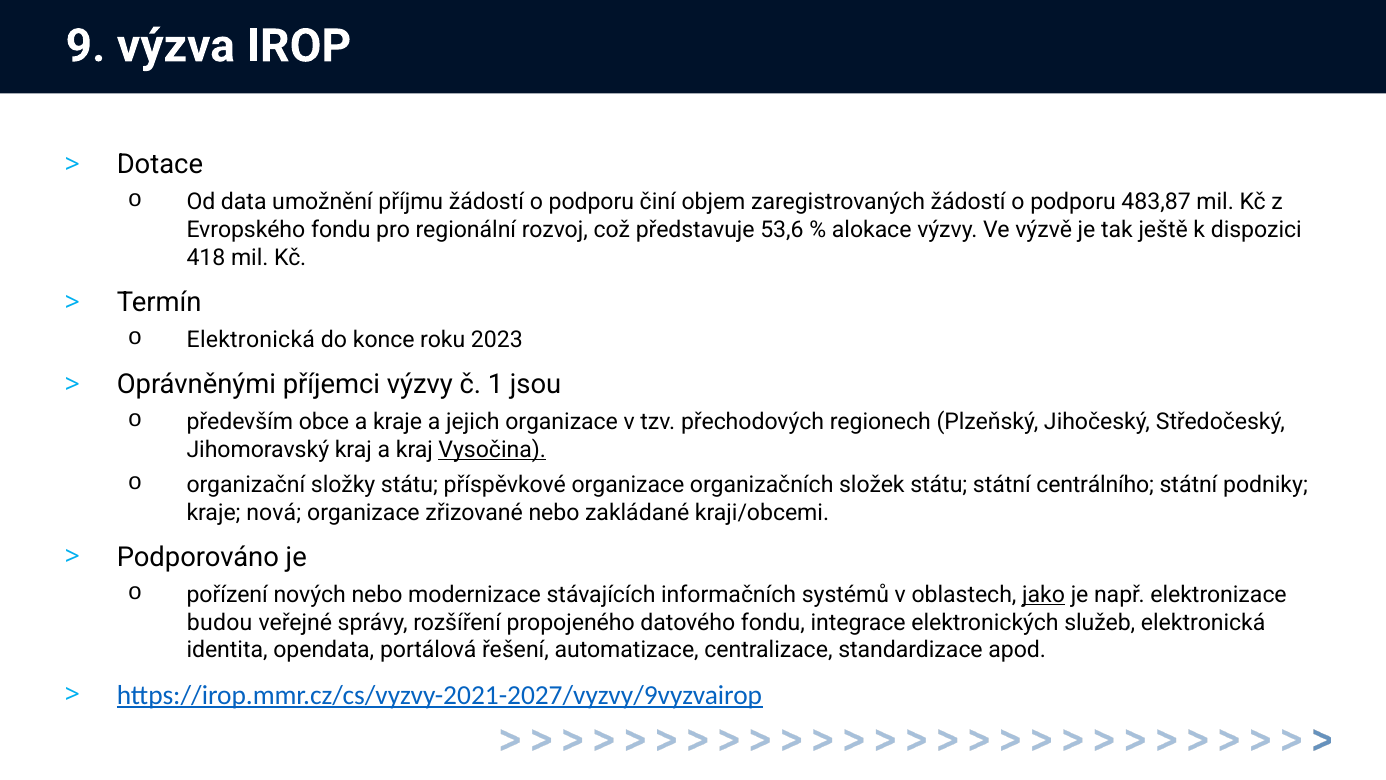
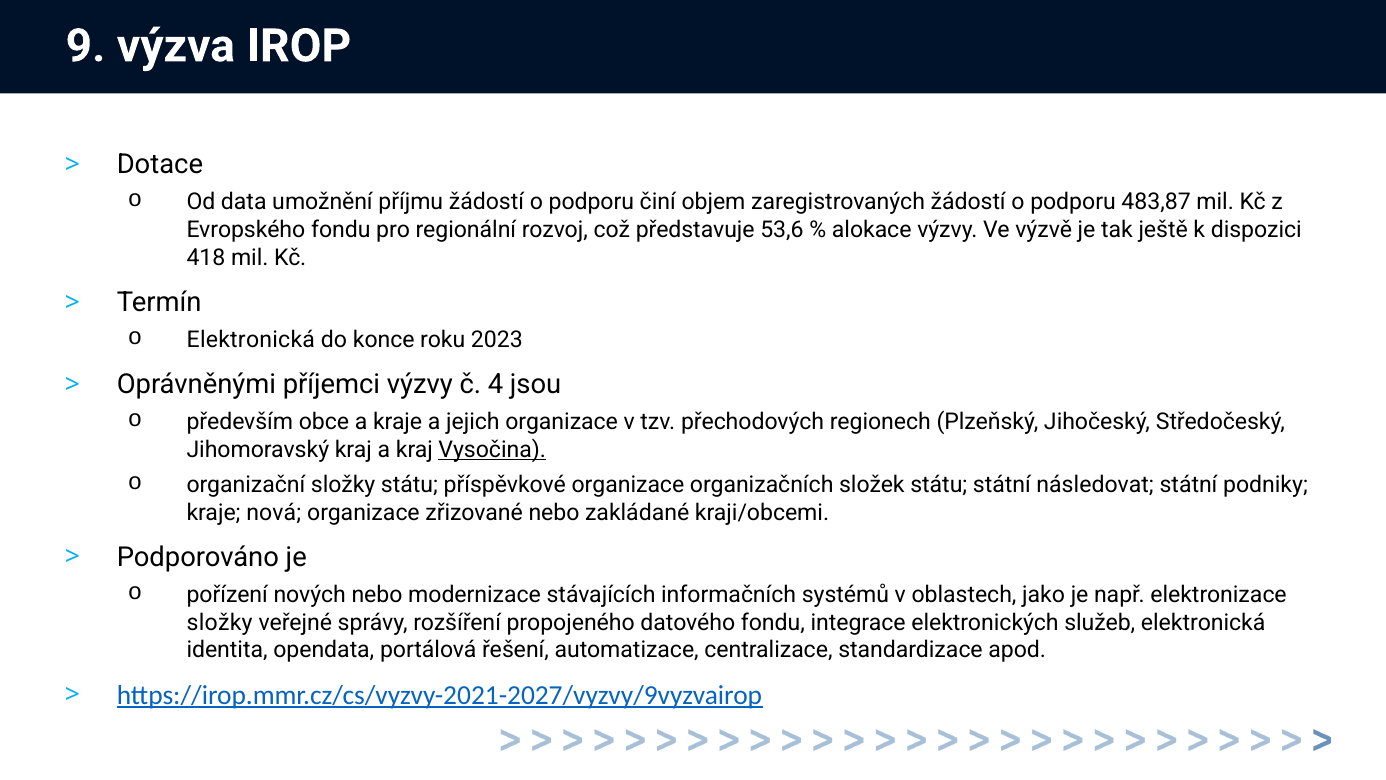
1: 1 -> 4 (495, 385)
centrálního: centrálního -> následovat (1095, 485)
jako underline: present -> none (1044, 594)
budou: budou -> složky (220, 622)
